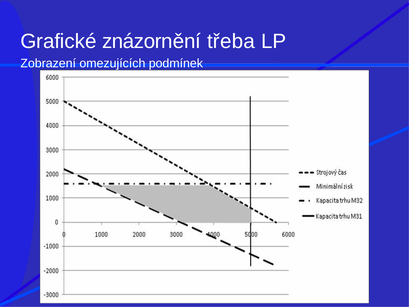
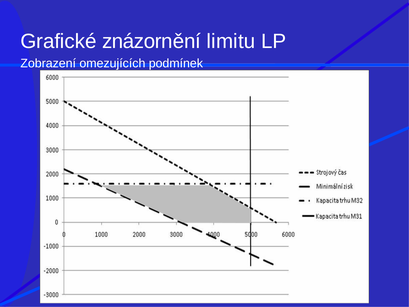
třeba: třeba -> limitu (231, 41)
